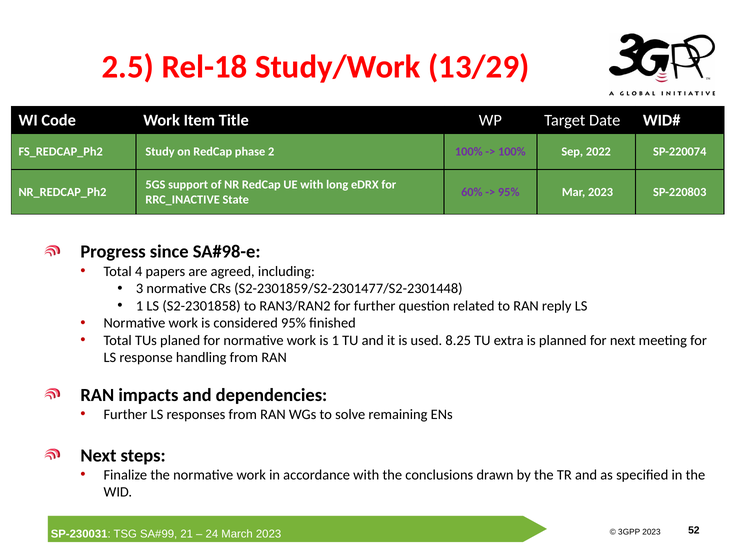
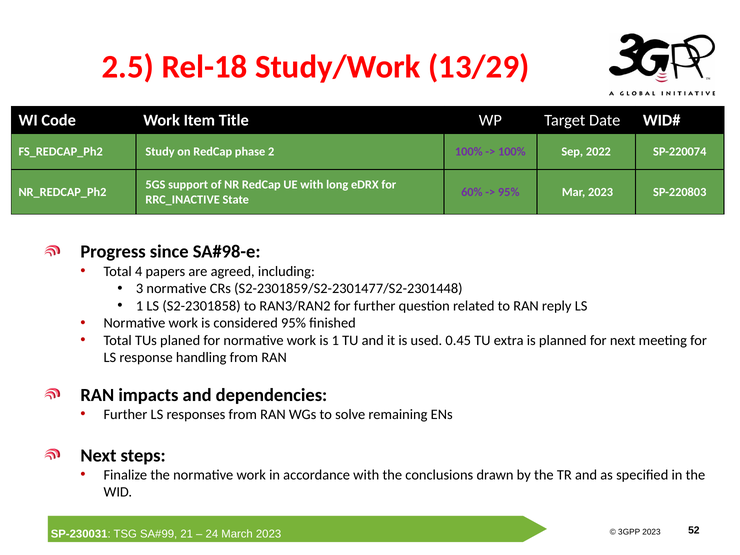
8.25: 8.25 -> 0.45 (458, 340)
